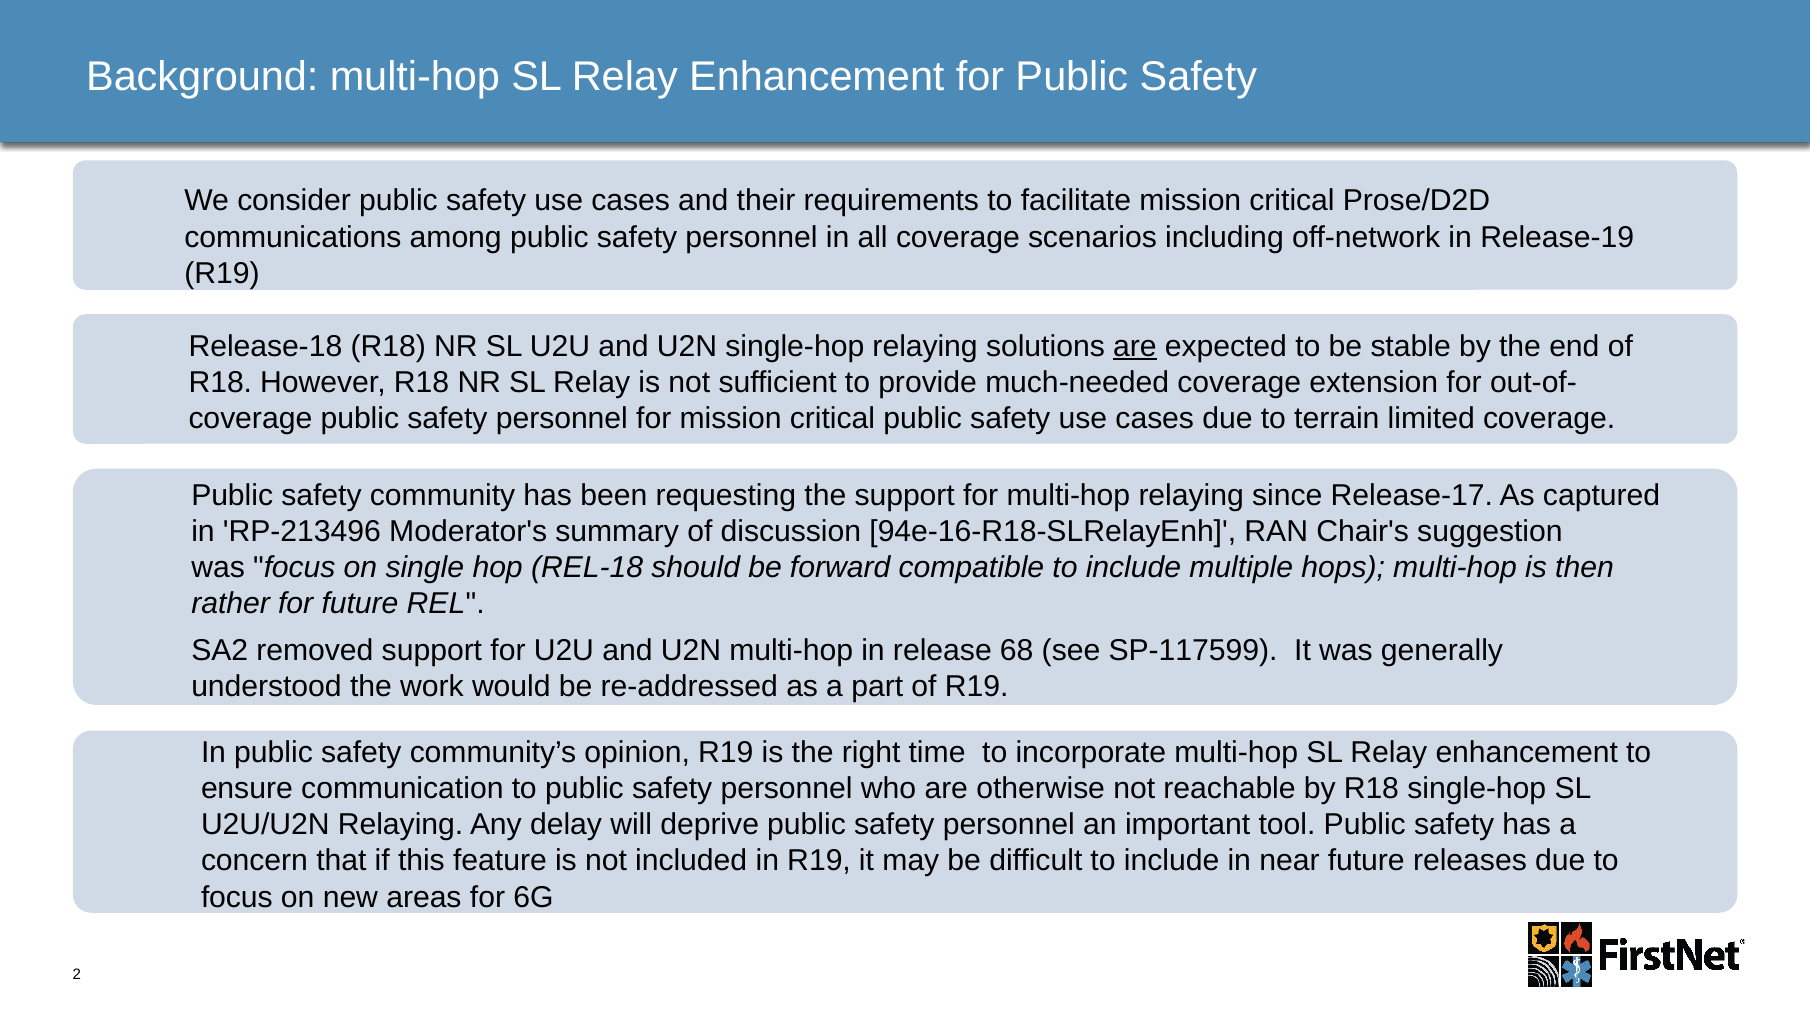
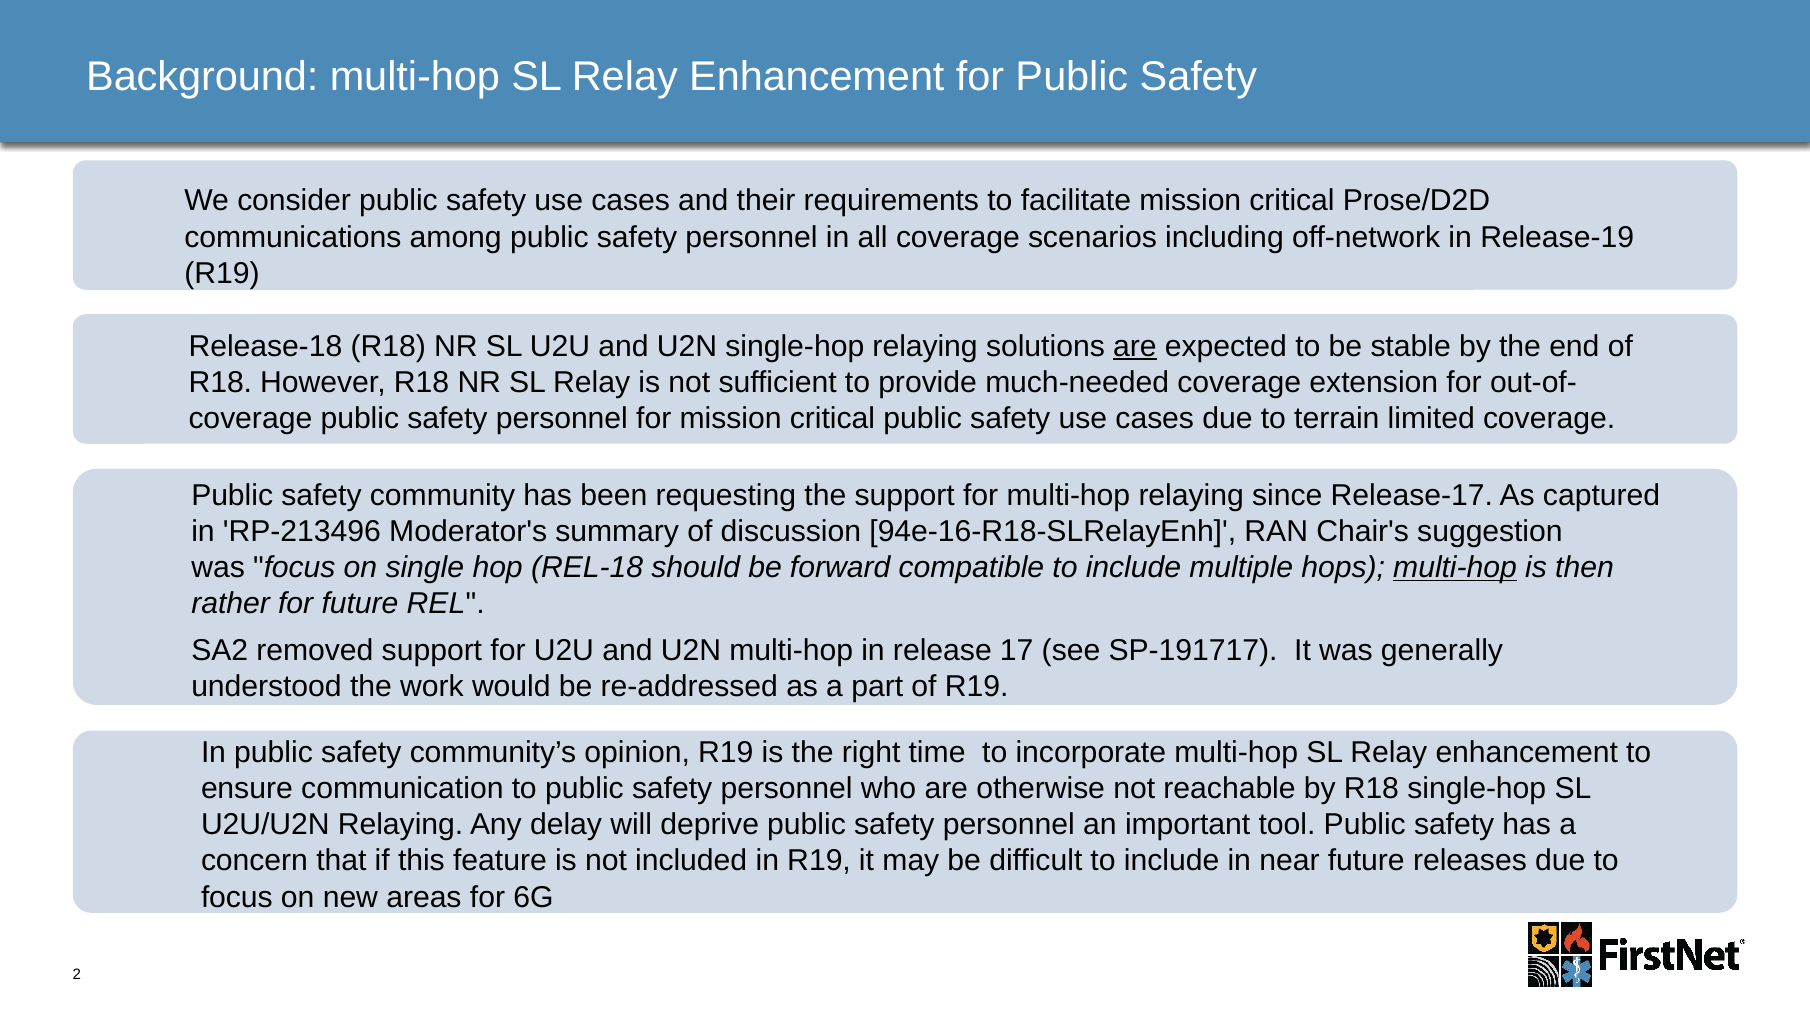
multi-hop underline: none -> present (1455, 568)
68: 68 -> 17 (1017, 651)
SP-117599: SP-117599 -> SP-191717 (1193, 651)
